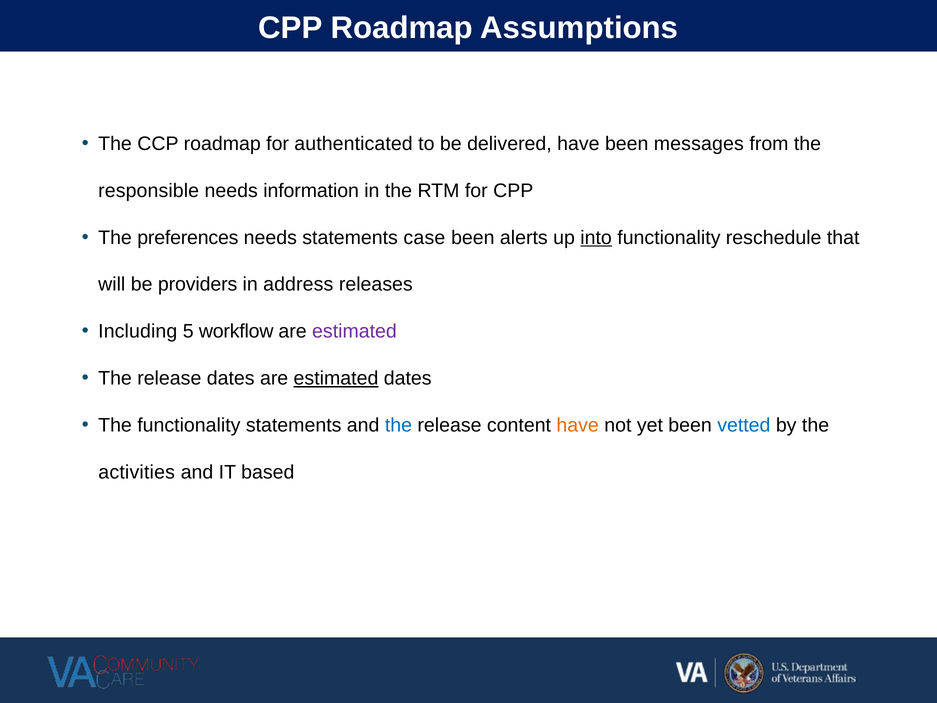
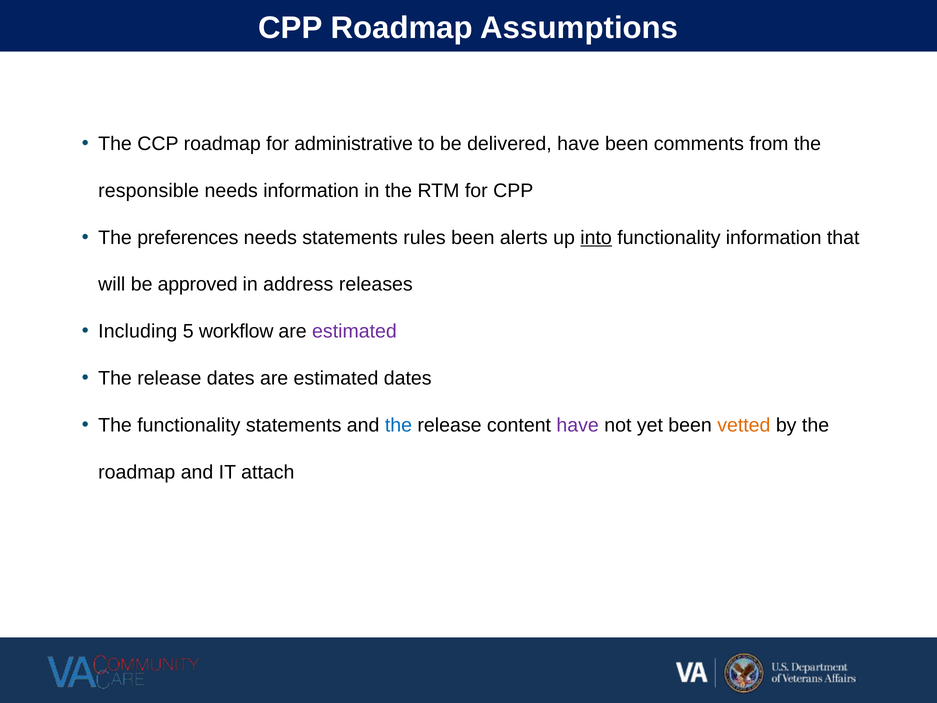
authenticated: authenticated -> administrative (354, 144)
messages: messages -> comments (699, 144)
case: case -> rules (425, 238)
functionality reschedule: reschedule -> information (774, 238)
providers: providers -> approved (198, 284)
estimated underline: present -> none (336, 378)
have colour: orange -> purple (578, 425)
vetted colour: blue -> orange (744, 425)
activities: activities -> roadmap (137, 472)
based: based -> attach (268, 472)
